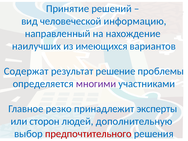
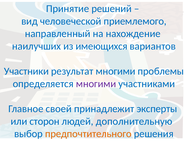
информацию: информацию -> приемлемого (135, 21)
Содержат: Содержат -> Участники (26, 71)
результат решение: решение -> многими (116, 71)
резко: резко -> своей (59, 109)
предпочтительного colour: red -> orange (88, 134)
